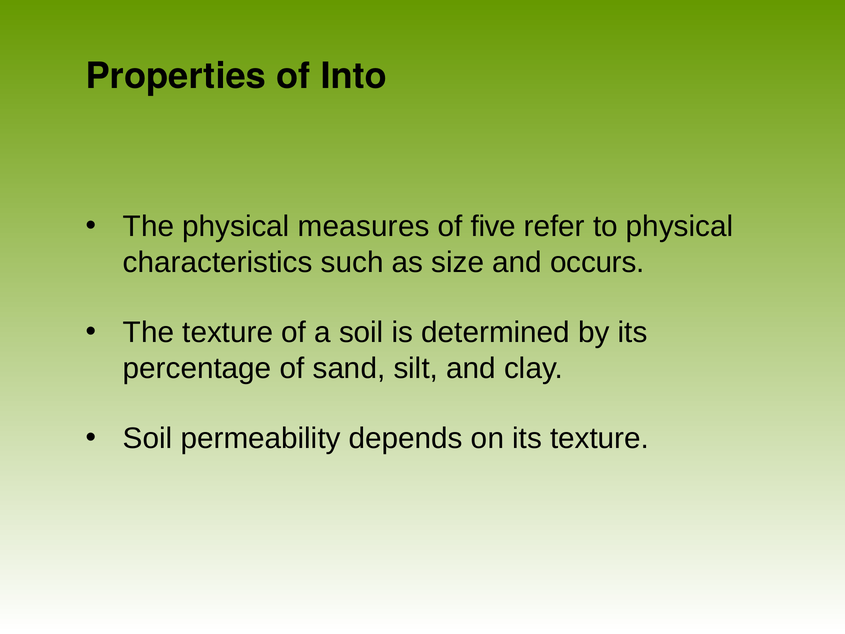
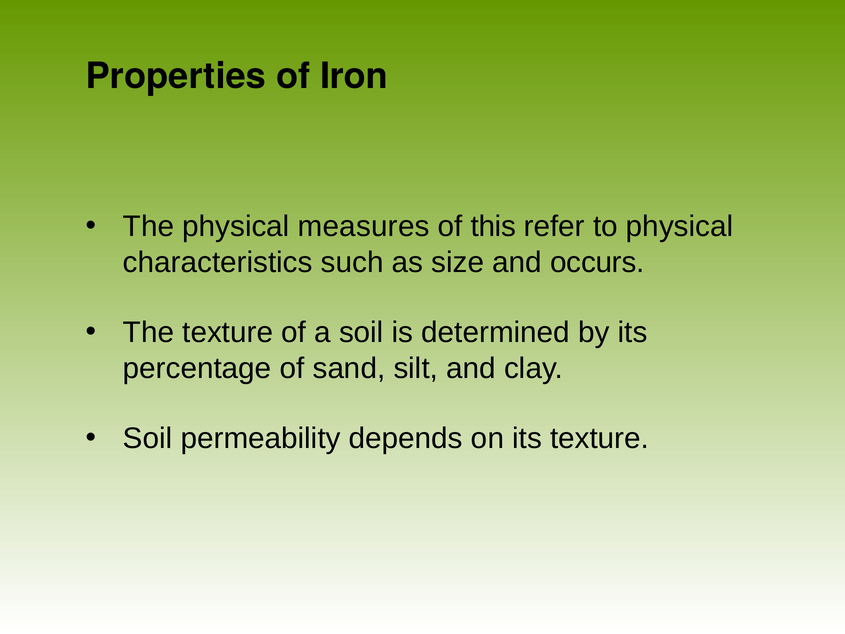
Into: Into -> Iron (354, 76)
five: five -> this (493, 226)
